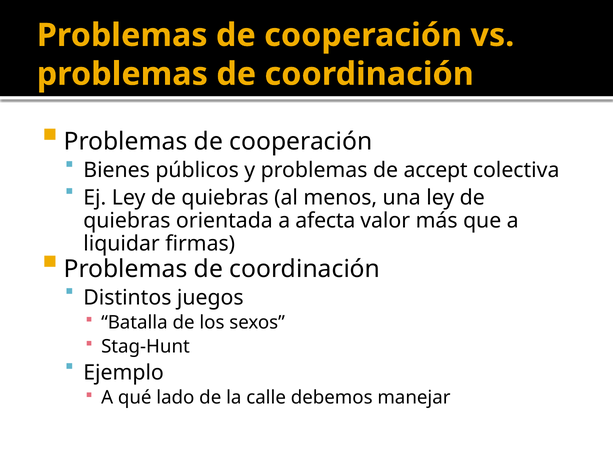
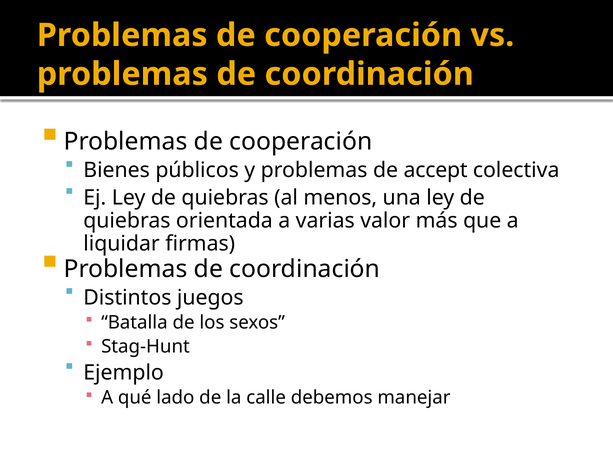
afecta: afecta -> varias (325, 221)
